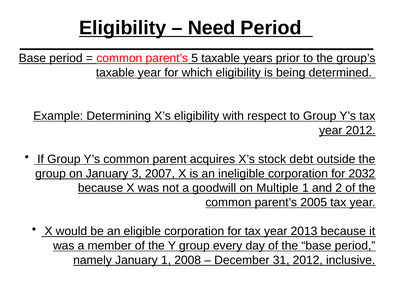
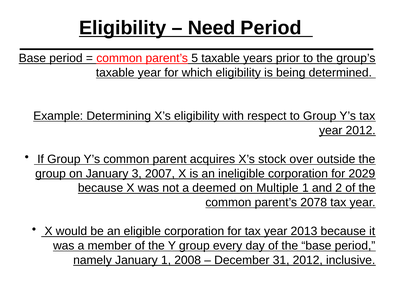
debt: debt -> over (301, 159)
2032: 2032 -> 2029 (362, 173)
goodwill: goodwill -> deemed (214, 188)
2005: 2005 -> 2078 (314, 202)
